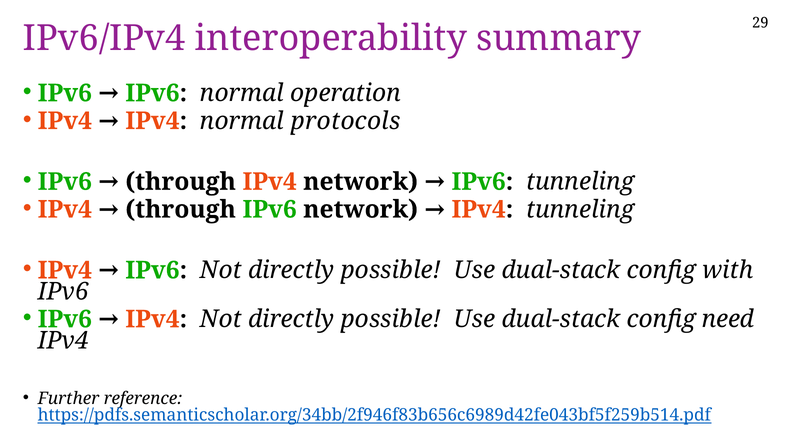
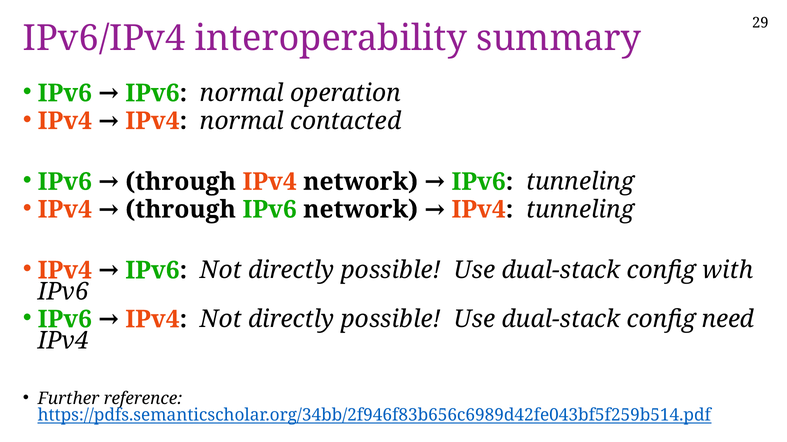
protocols: protocols -> contacted (346, 121)
